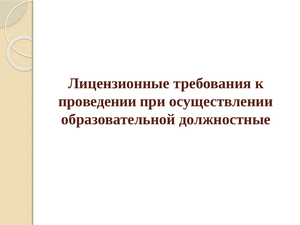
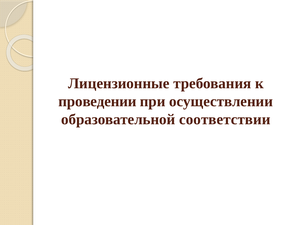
должностные: должностные -> соответствии (225, 120)
